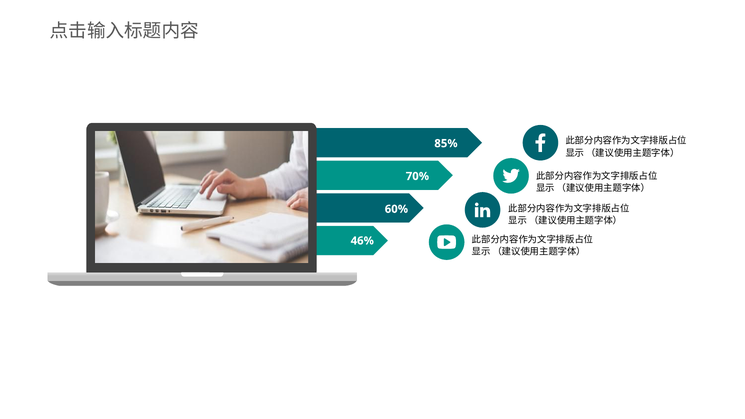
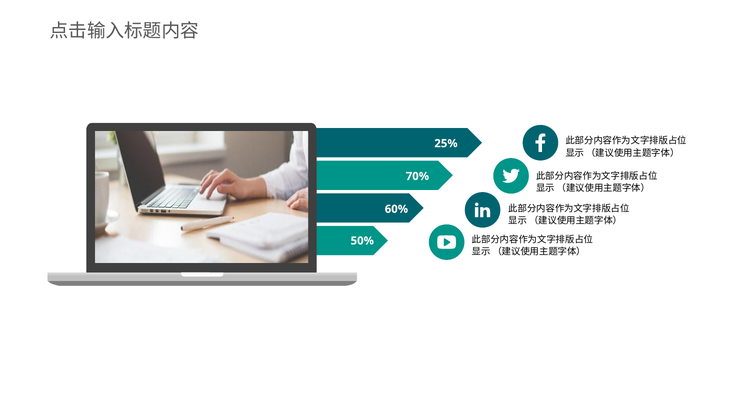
85%: 85% -> 25% (446, 144)
46%: 46% -> 50% (362, 241)
